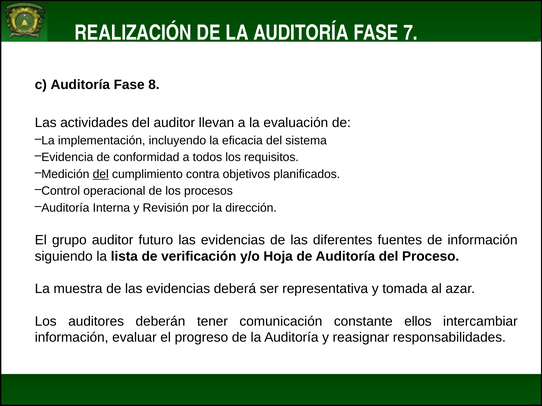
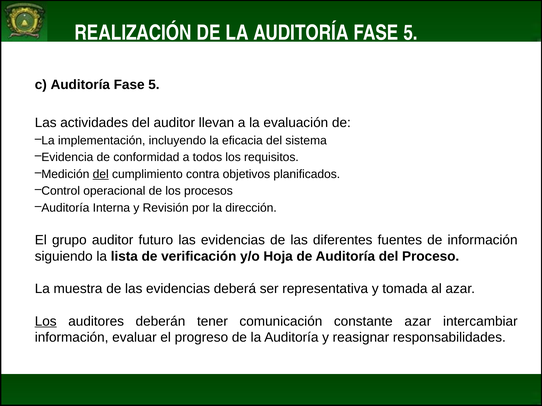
LA AUDITORÍA FASE 7: 7 -> 5 (411, 33)
c Auditoría Fase 8: 8 -> 5 (154, 85)
Los underline: none -> present (46, 322)
constante ellos: ellos -> azar (418, 322)
